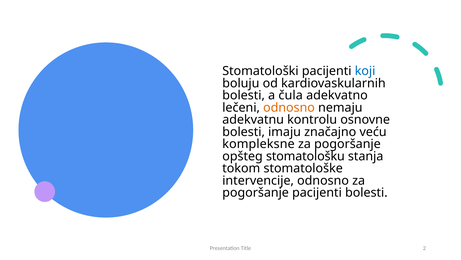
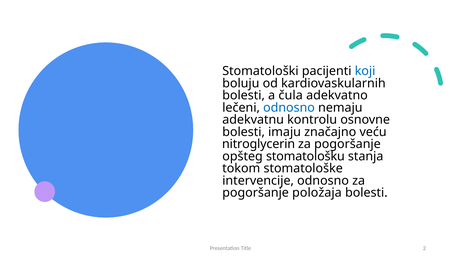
odnosno colour: orange -> blue (289, 107)
kompleksne: kompleksne -> nitroglycerin (259, 144)
pogoršanje pacijenti: pacijenti -> položaja (317, 192)
